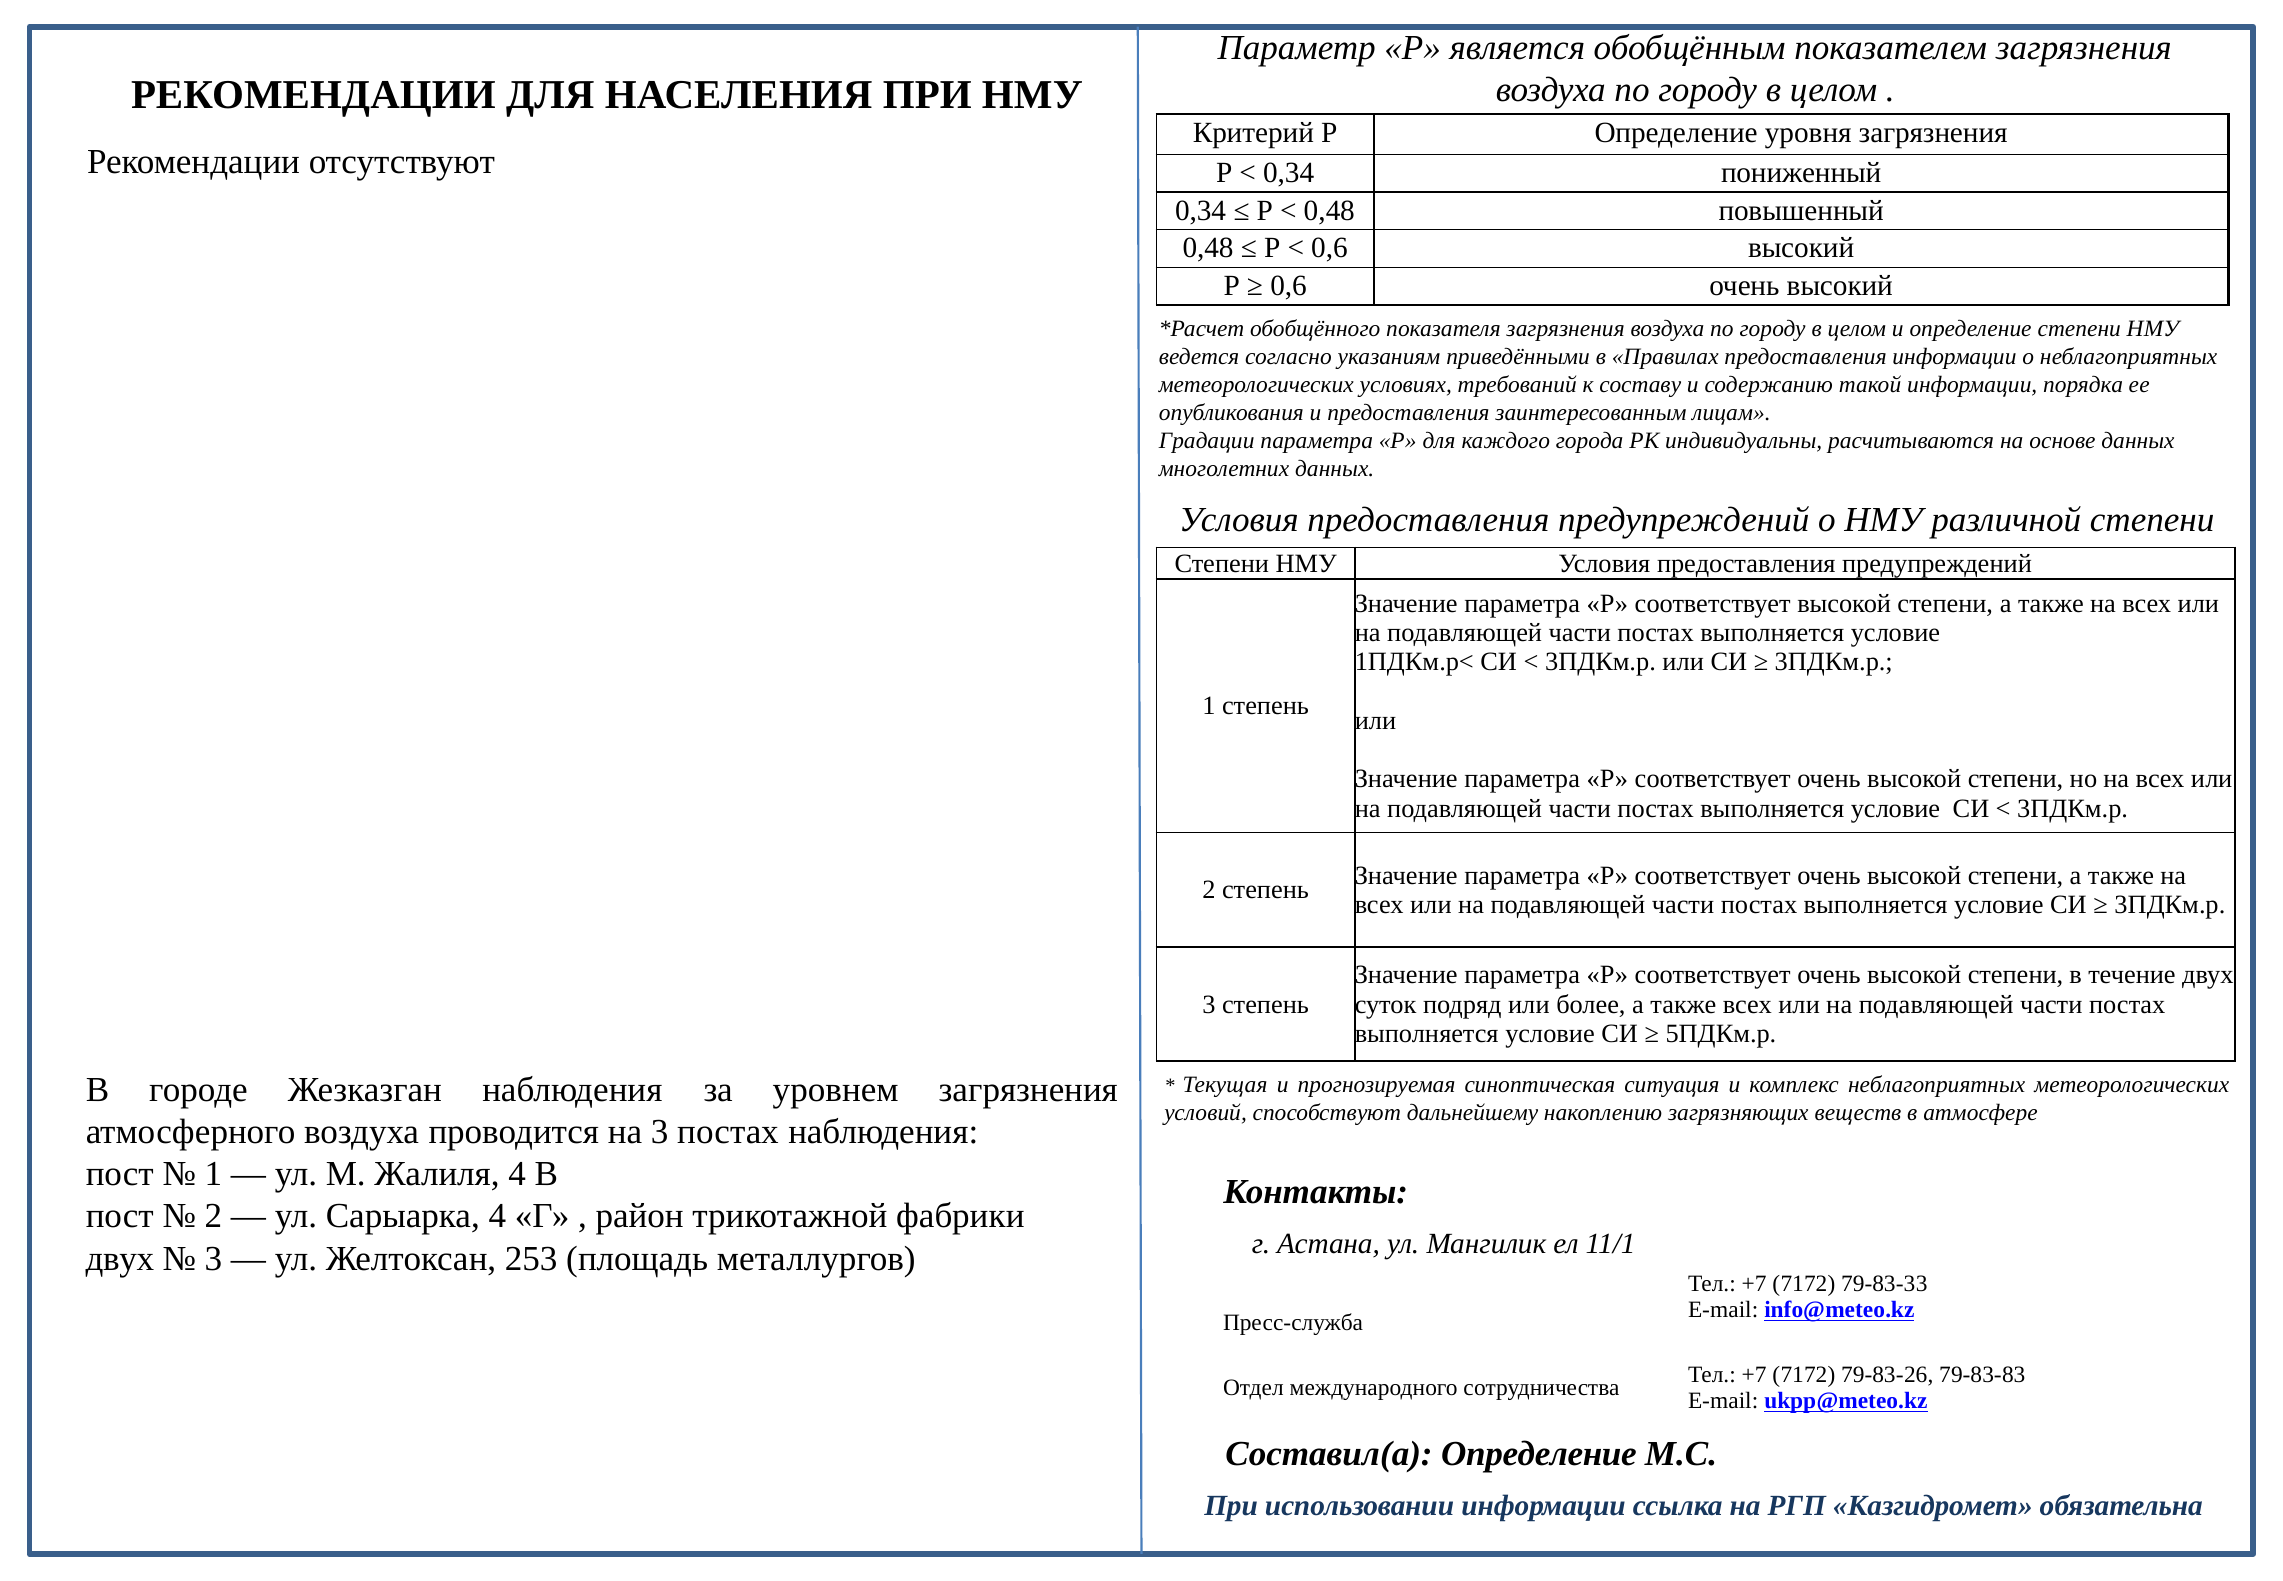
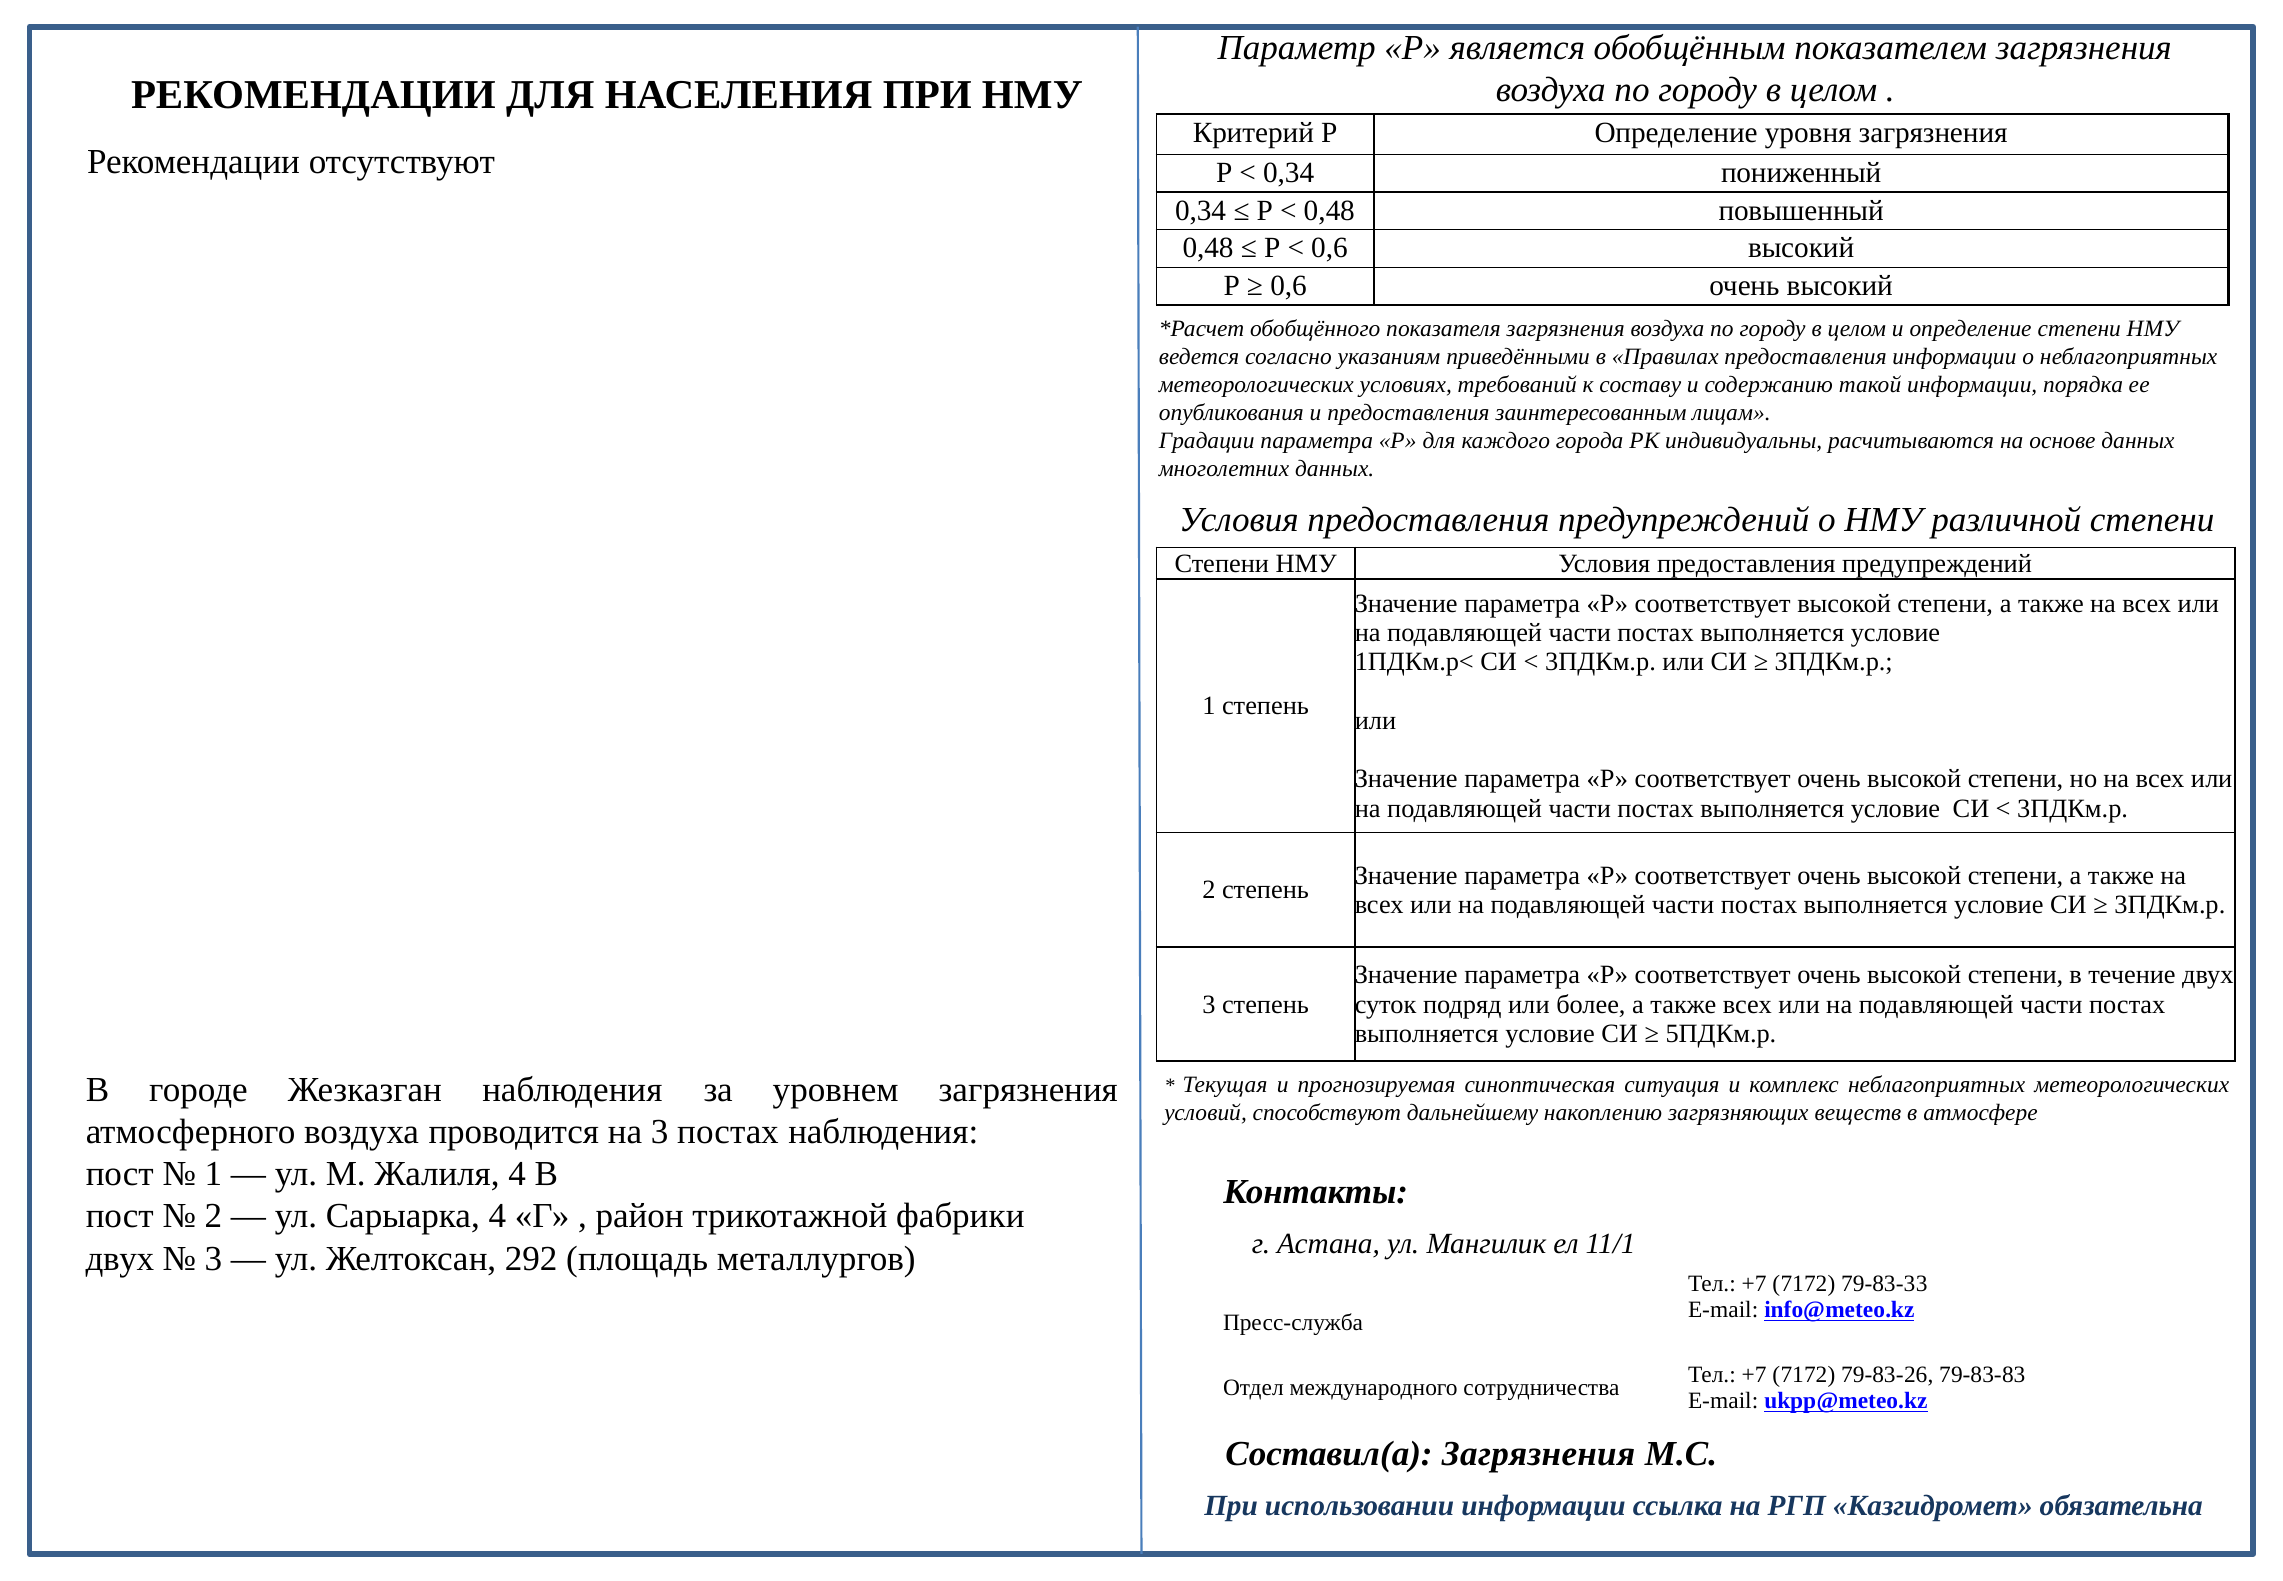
253: 253 -> 292 (531, 1258)
Составил(а Определение: Определение -> Загрязнения (1539, 1453)
